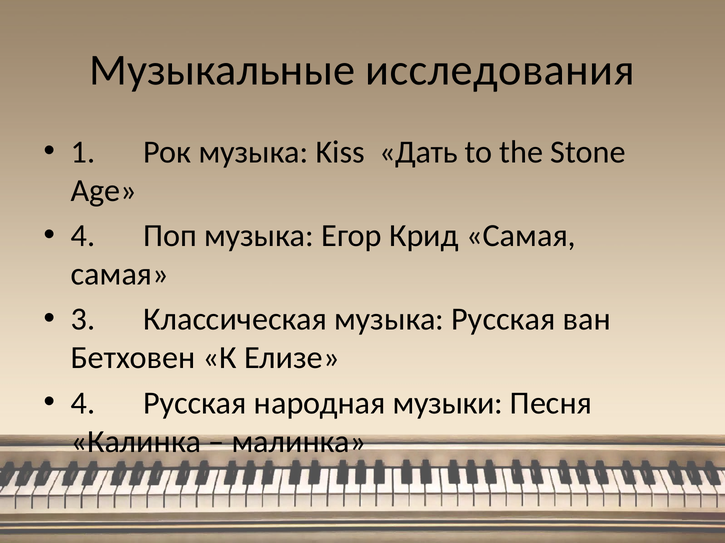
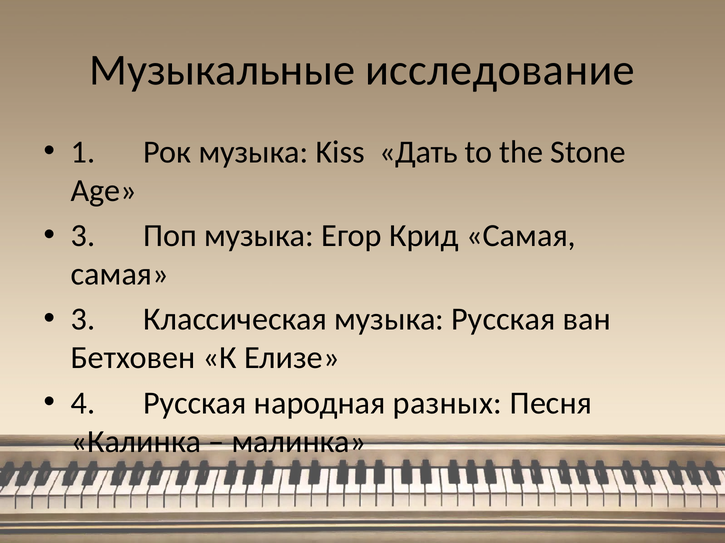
исследования: исследования -> исследование (500, 70)
4: 4 -> 3 (83, 236)
музыки: музыки -> разных (448, 404)
